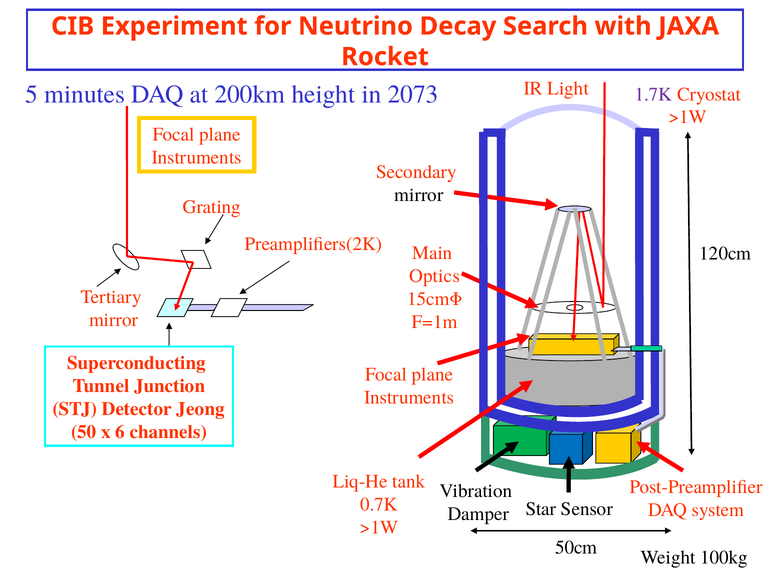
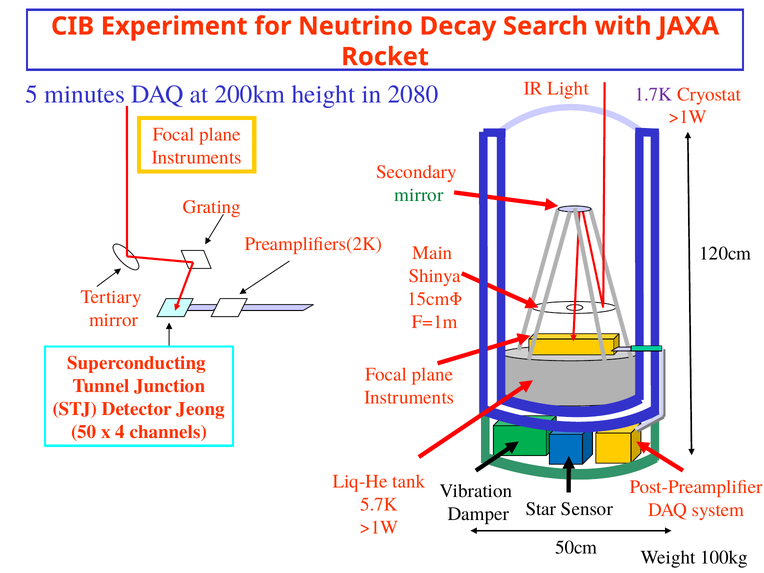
2073: 2073 -> 2080 (413, 94)
mirror colour: black -> green (419, 195)
Optics: Optics -> Shinya (435, 276)
6: 6 -> 4 (120, 432)
0.7K: 0.7K -> 5.7K (379, 504)
